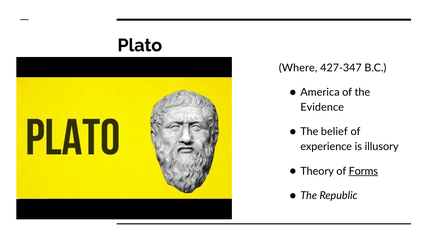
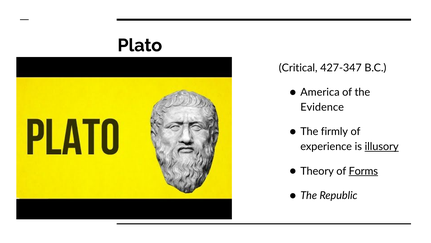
Where: Where -> Critical (298, 68)
belief: belief -> firmly (334, 131)
illusory underline: none -> present (382, 146)
